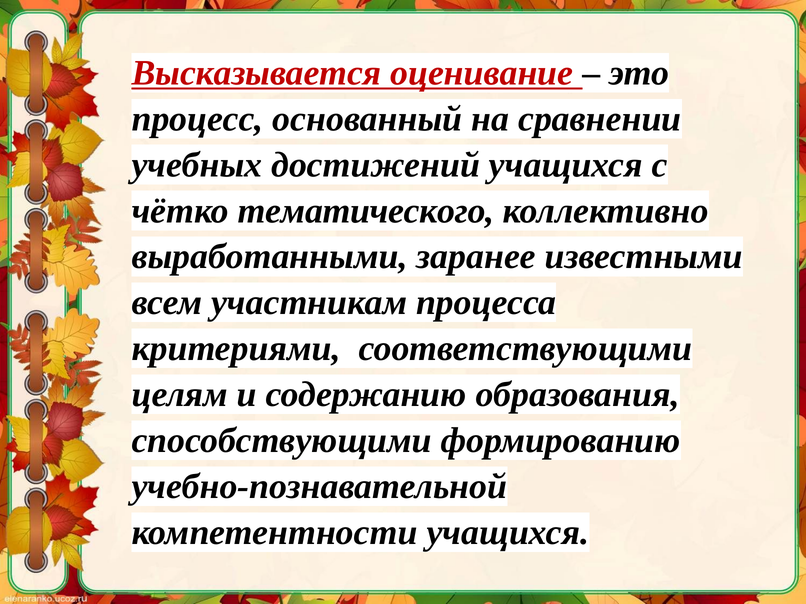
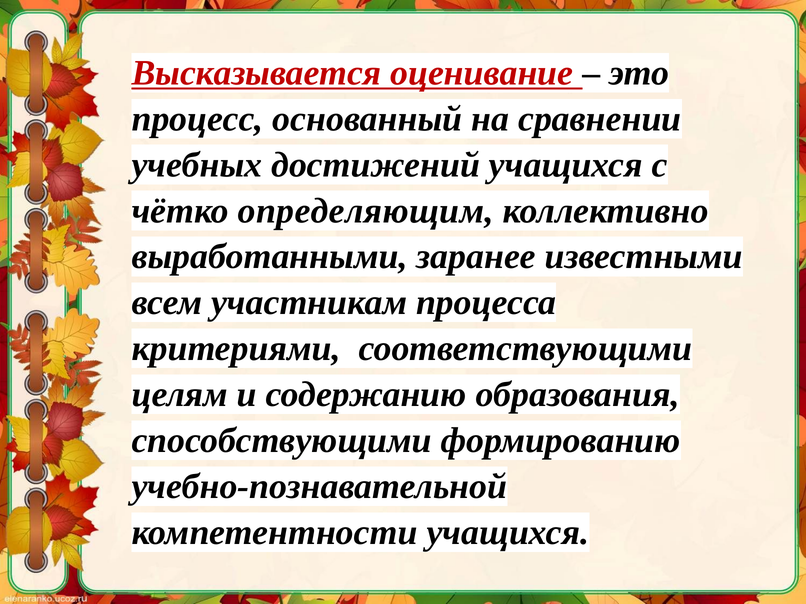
тематического: тематического -> определяющим (366, 211)
